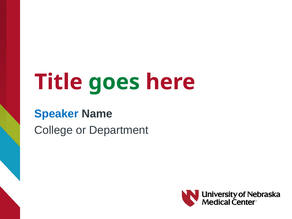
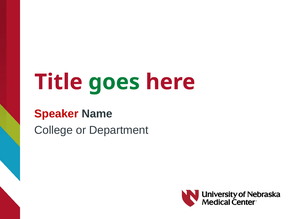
Speaker colour: blue -> red (56, 114)
